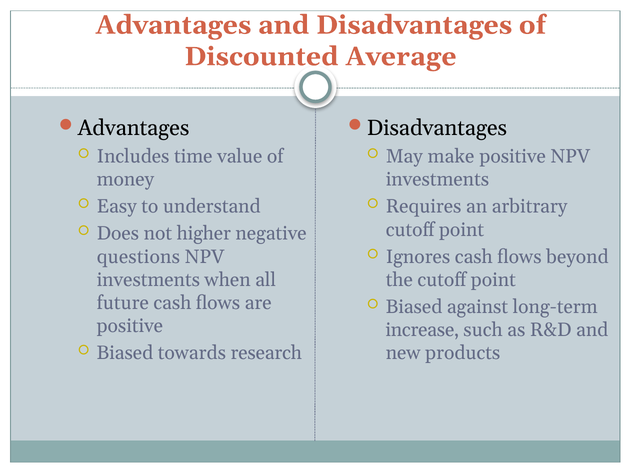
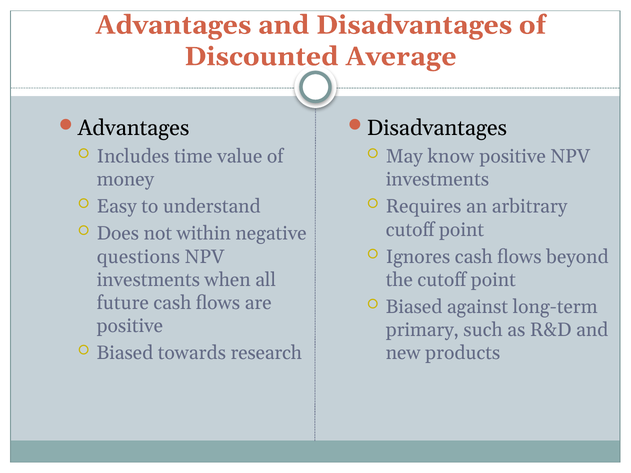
make: make -> know (451, 157)
higher: higher -> within (204, 234)
increase: increase -> primary (422, 330)
